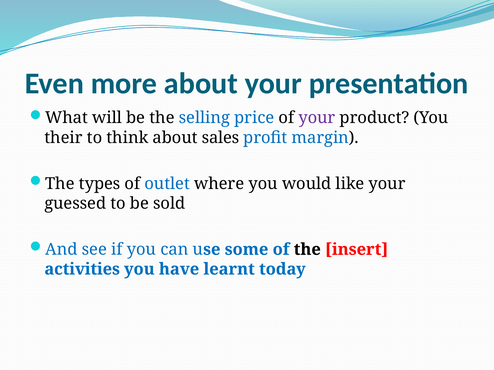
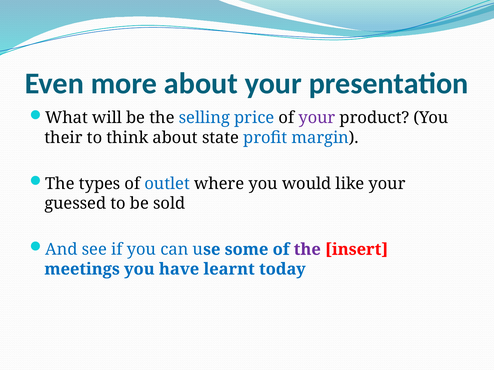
sales: sales -> state (221, 138)
the colour: black -> purple (307, 250)
activities: activities -> meetings (82, 270)
